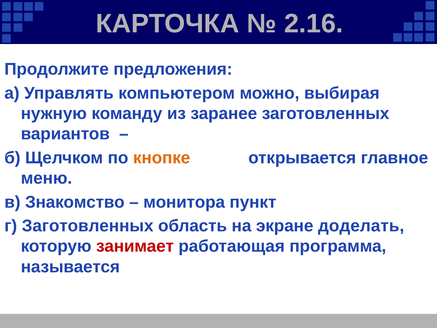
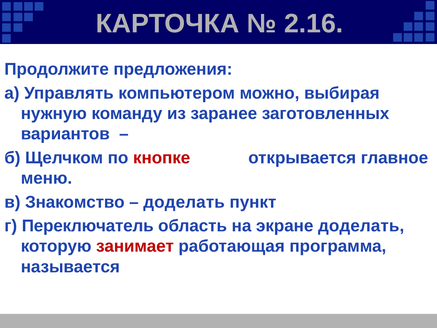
кнопке colour: orange -> red (162, 158)
монитора: монитора -> доделать (184, 202)
г Заготовленных: Заготовленных -> Переключатель (88, 226)
